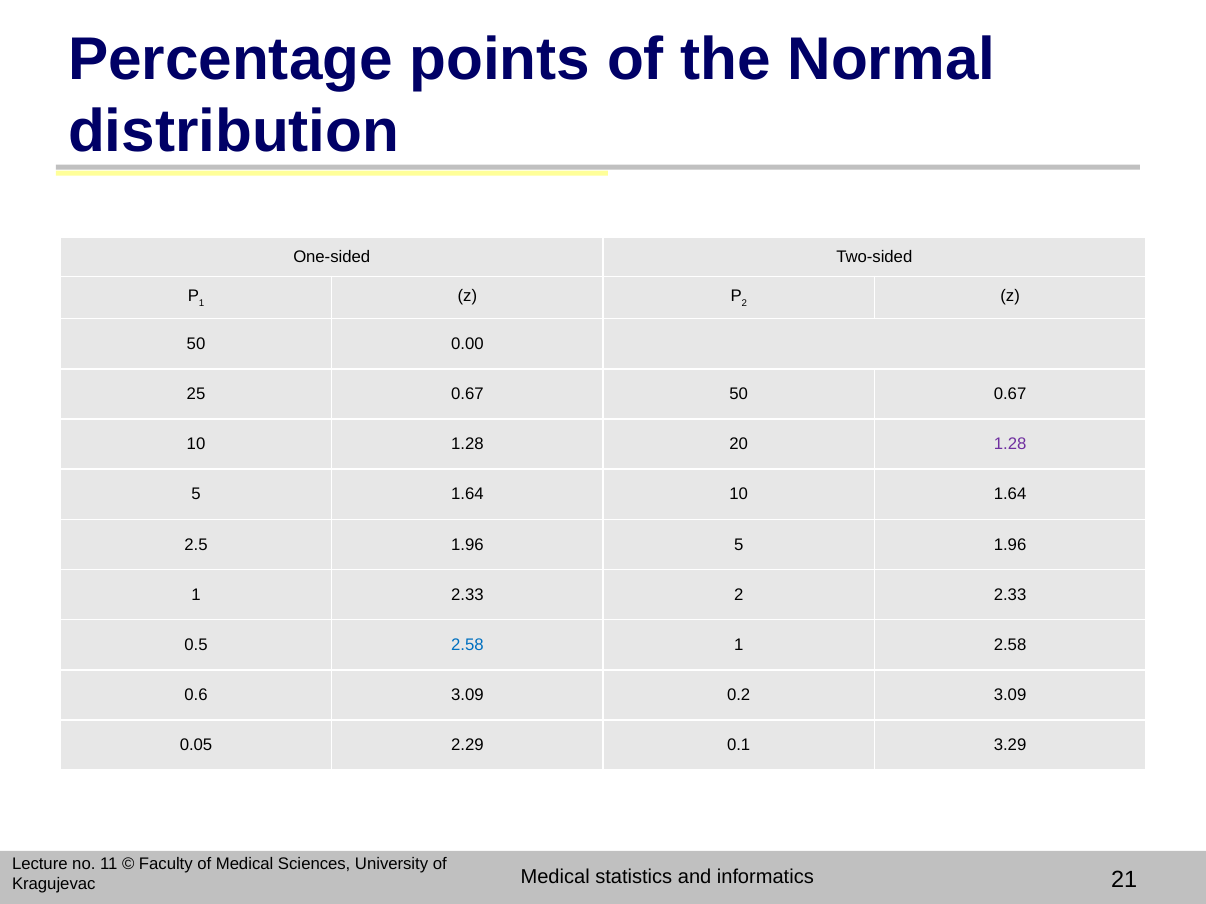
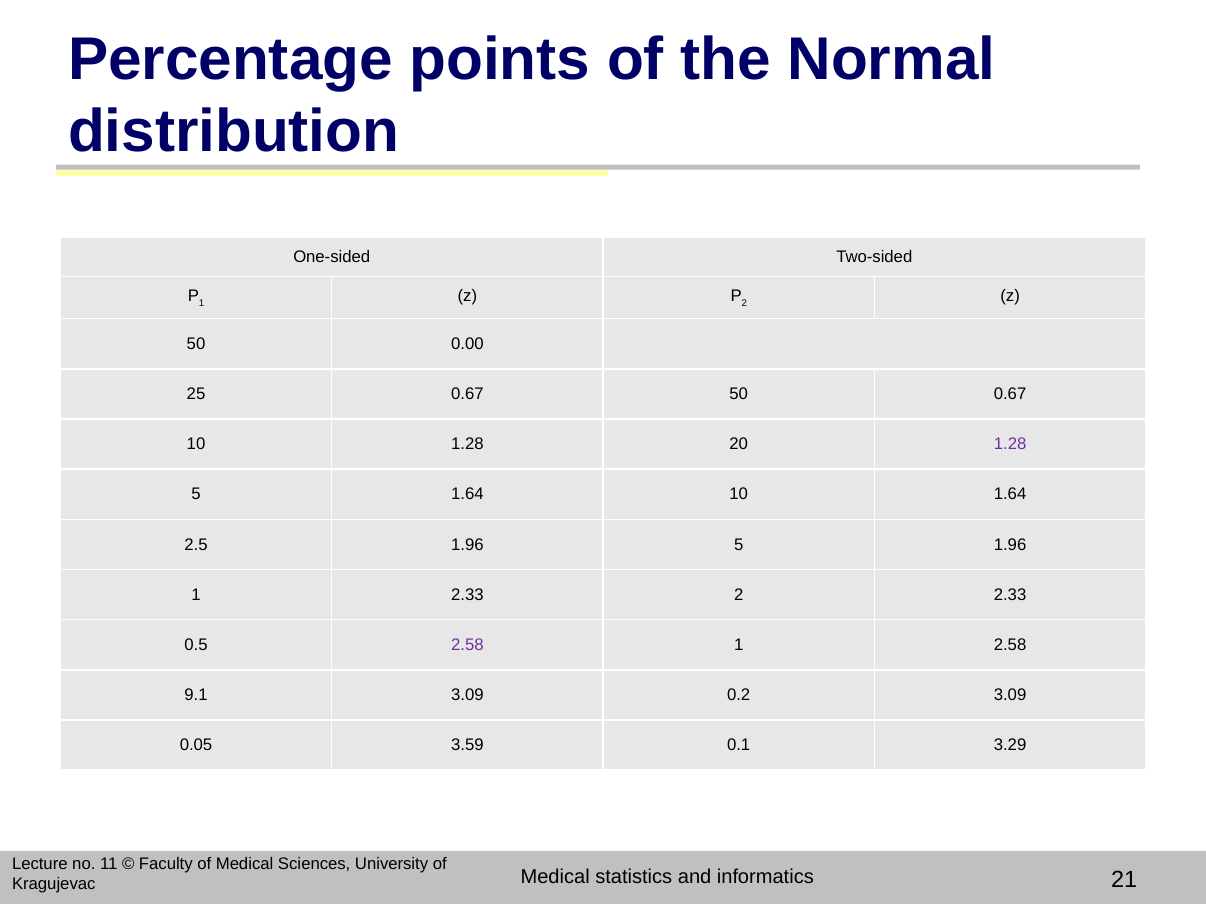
2.58 colour: blue -> purple (467, 645)
0.6: 0.6 -> 9.1 (196, 695)
2.29: 2.29 -> 3.59 (467, 746)
